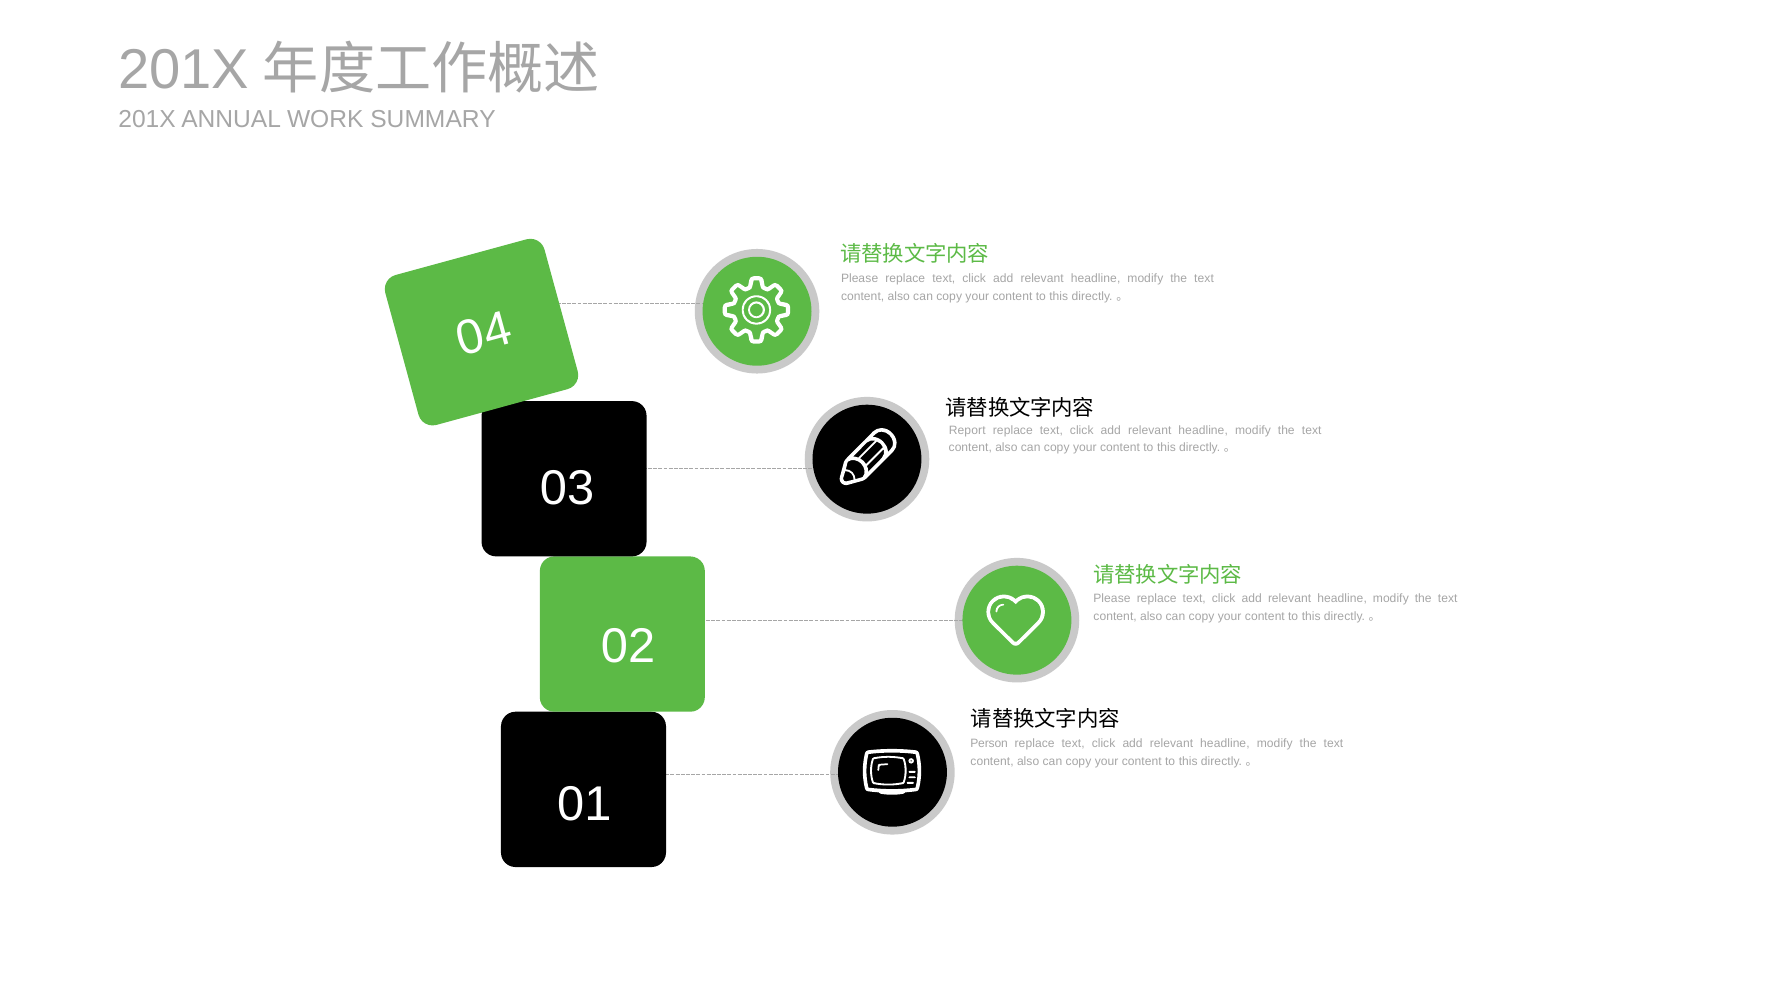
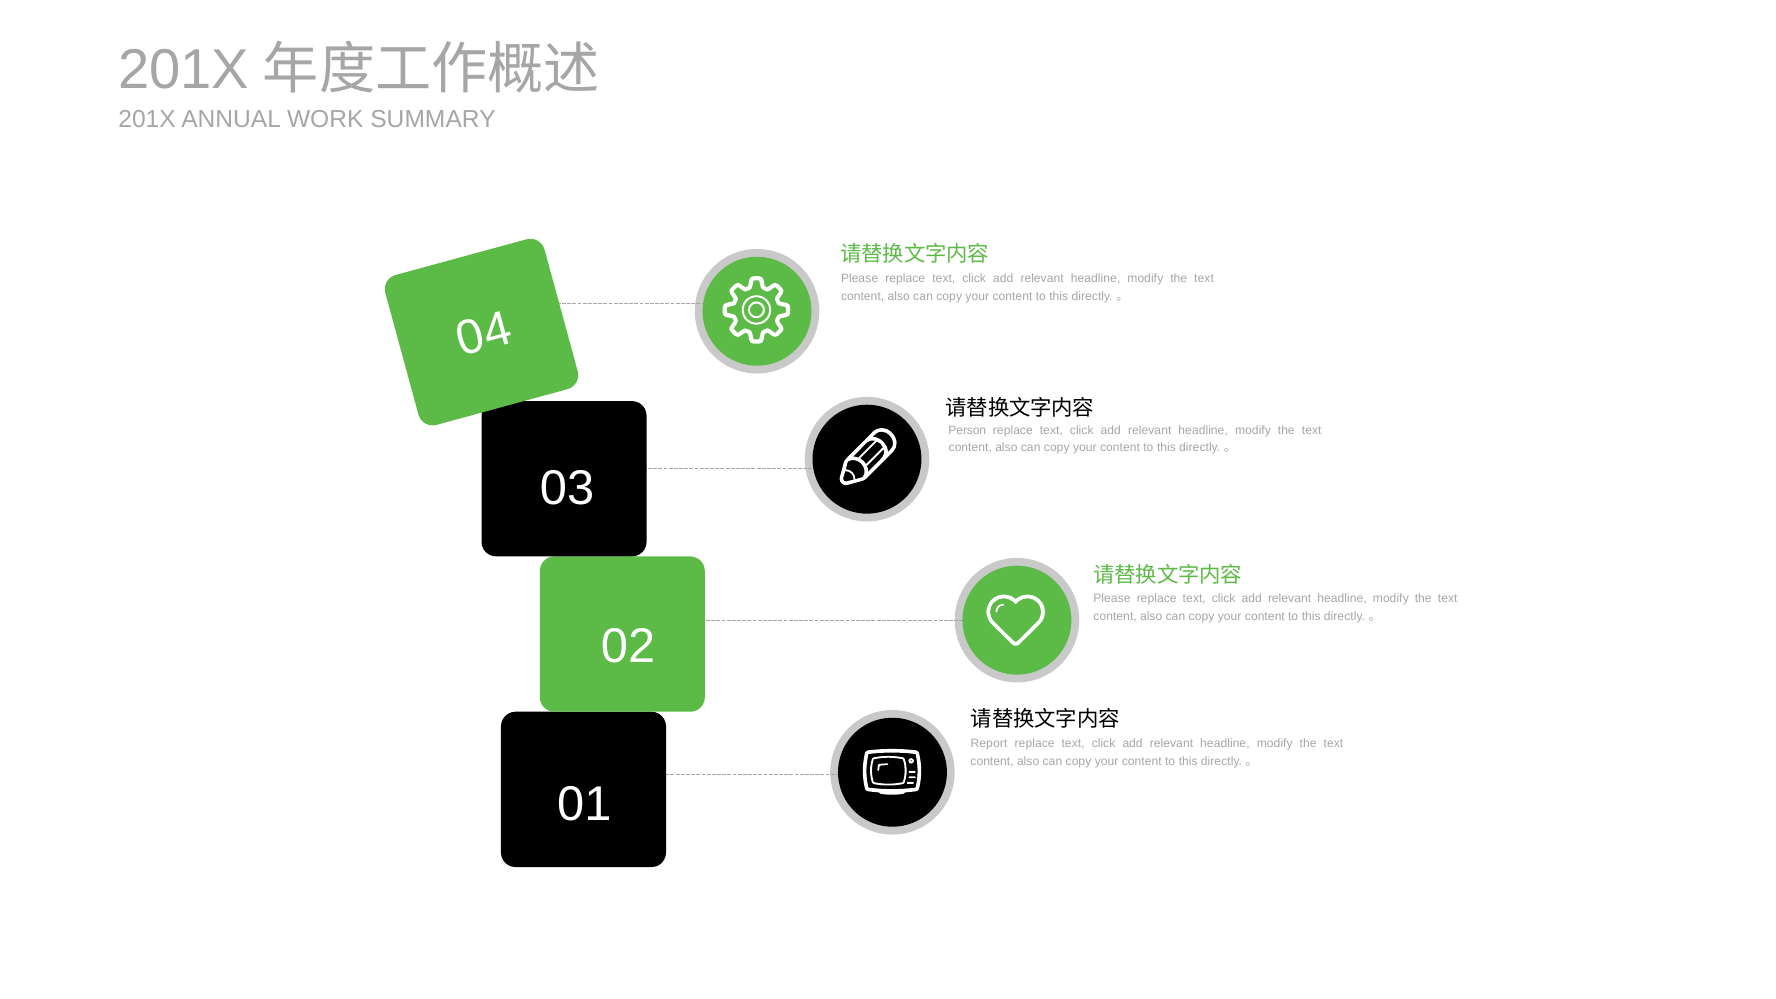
Report: Report -> Person (967, 430)
Person: Person -> Report (989, 744)
